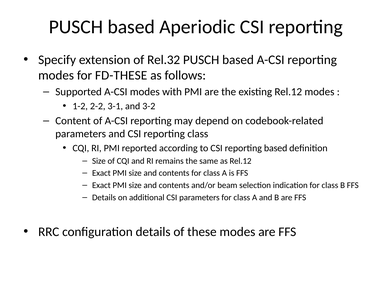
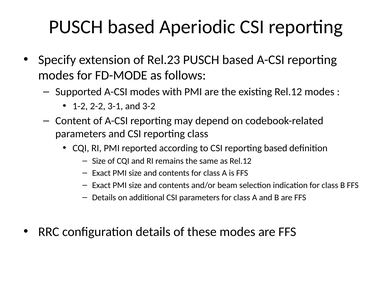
Rel.32: Rel.32 -> Rel.23 (164, 60)
FD-THESE: FD-THESE -> FD-MODE (121, 75)
